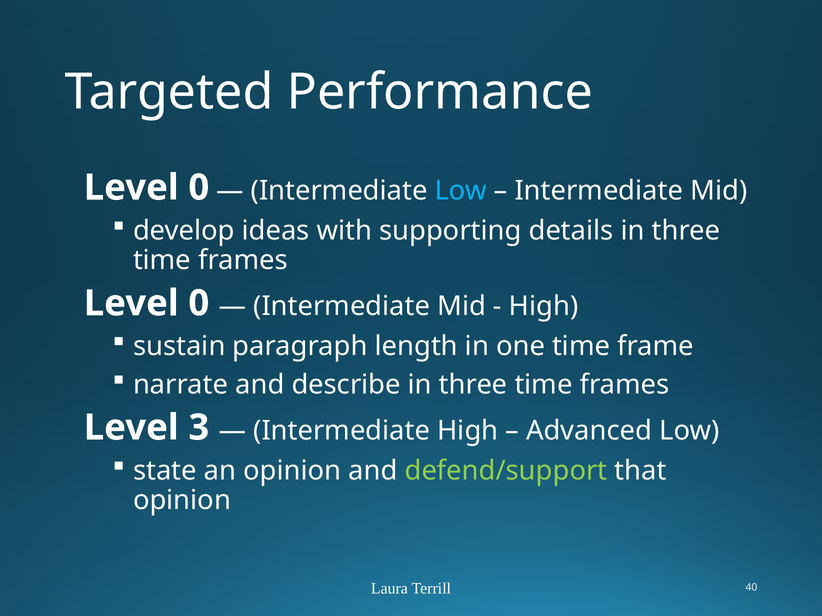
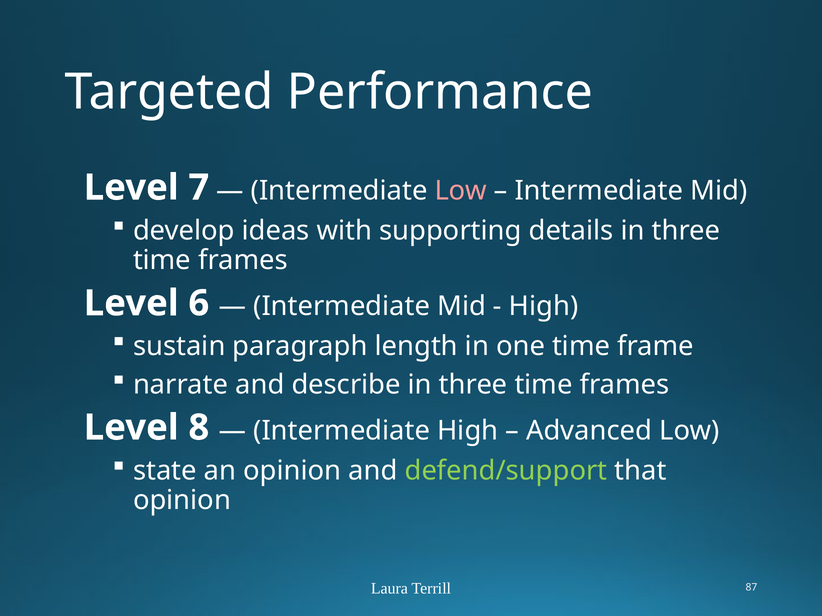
0: 0 -> 7 (199, 188)
Low colour: light blue -> pink (461, 191)
0: 0 -> 6 (199, 304)
3: 3 -> 8 (199, 428)
40: 40 -> 87 (751, 588)
